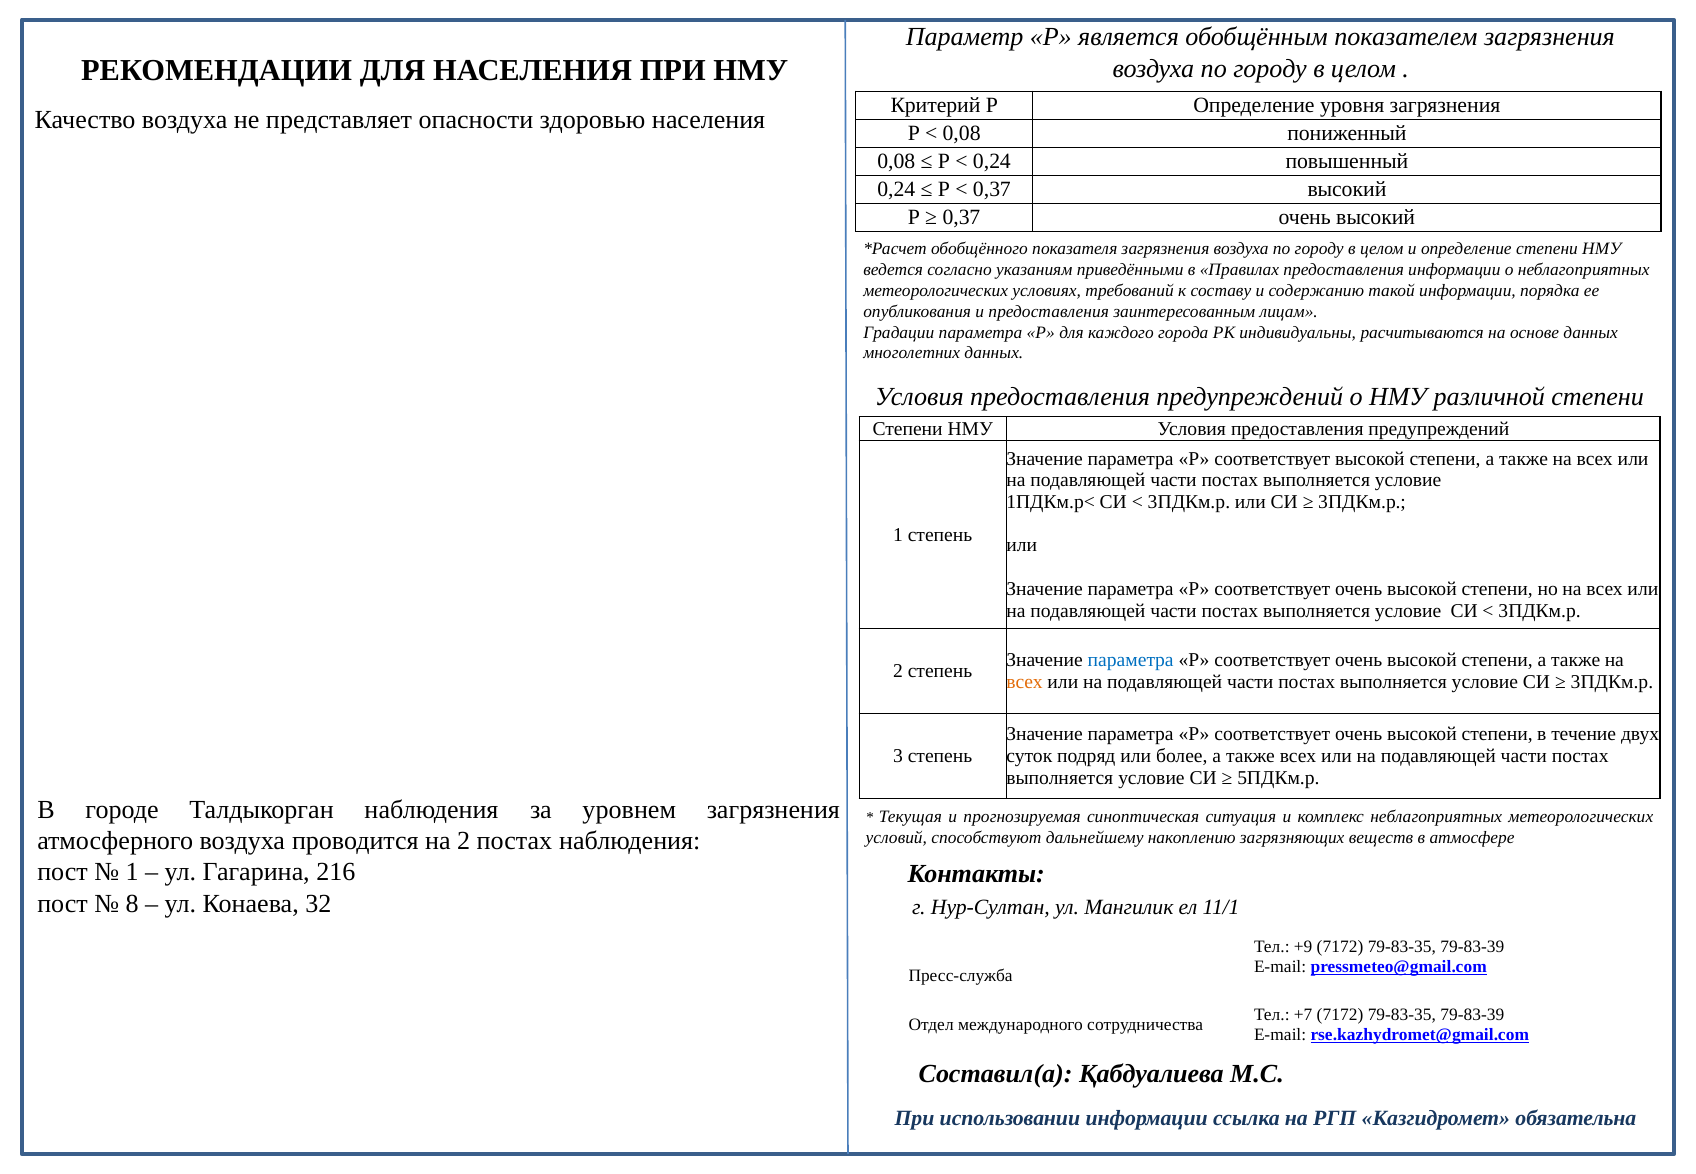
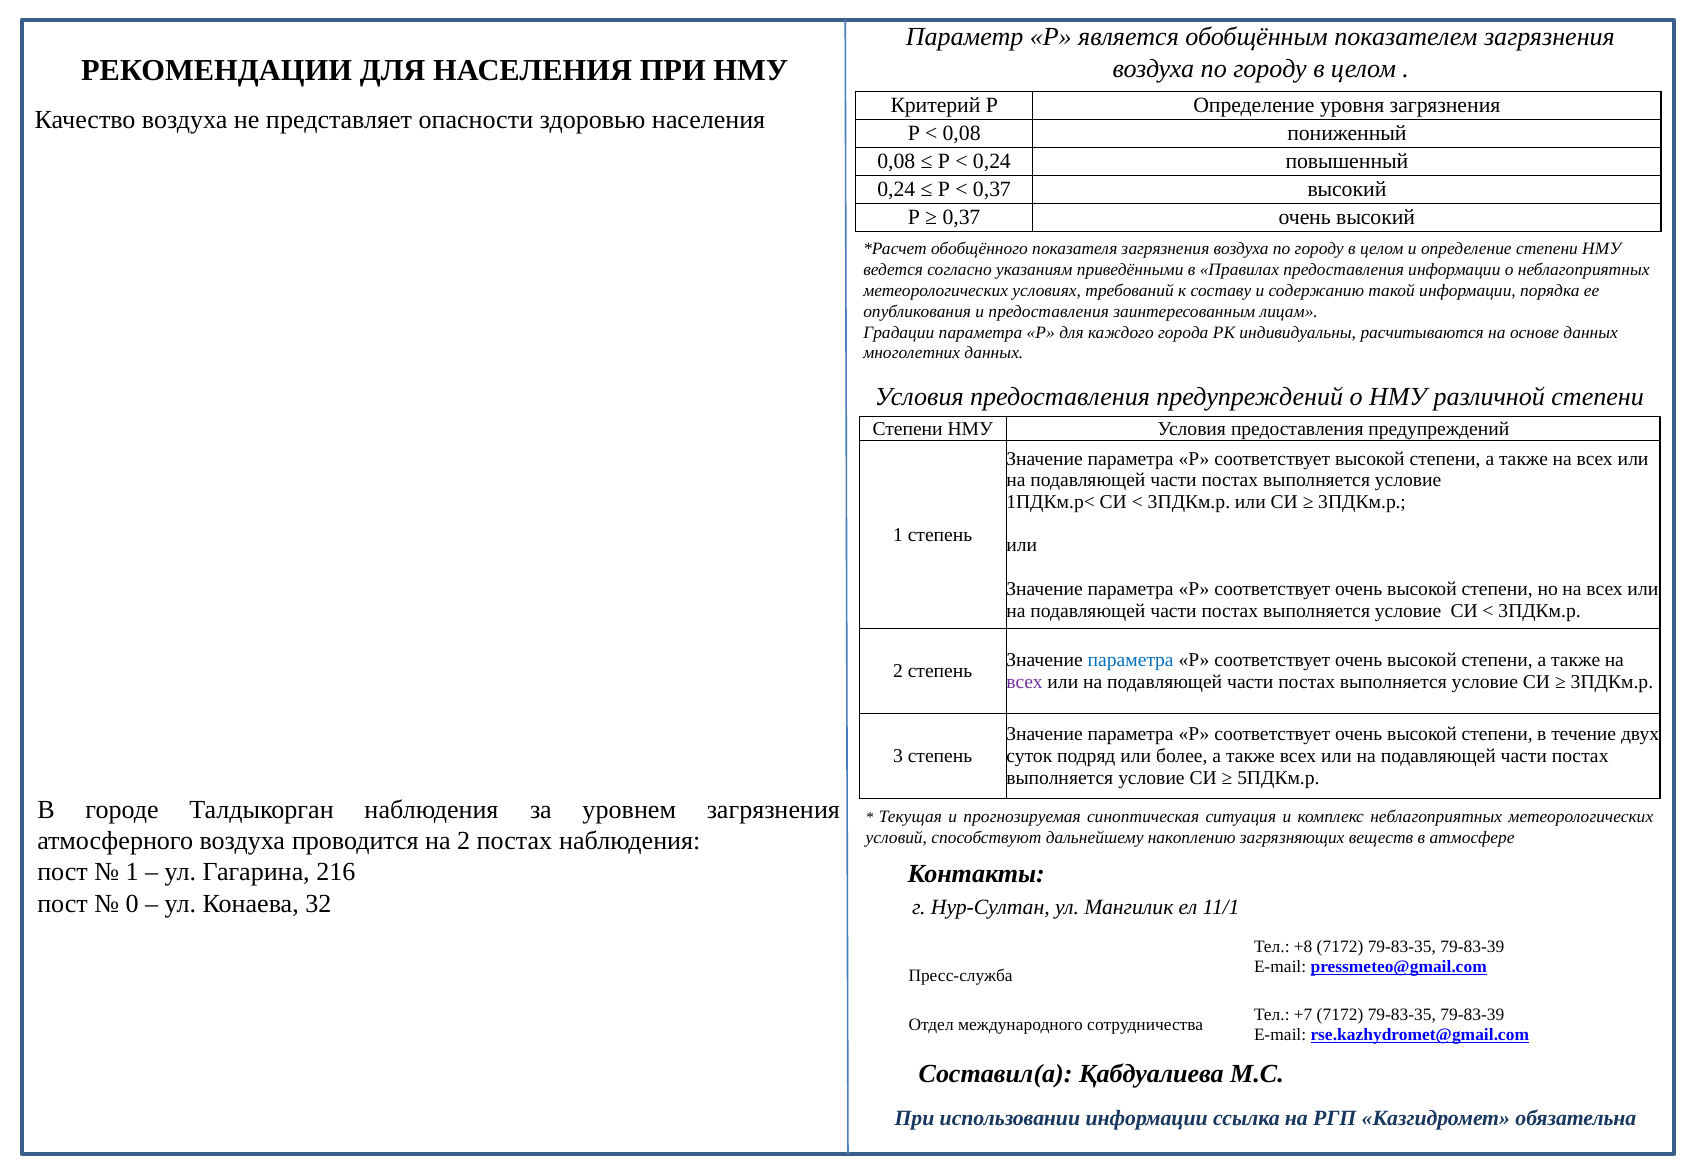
всех colour: orange -> purple (1025, 682)
8: 8 -> 0 (132, 904)
+9: +9 -> +8 (1303, 947)
